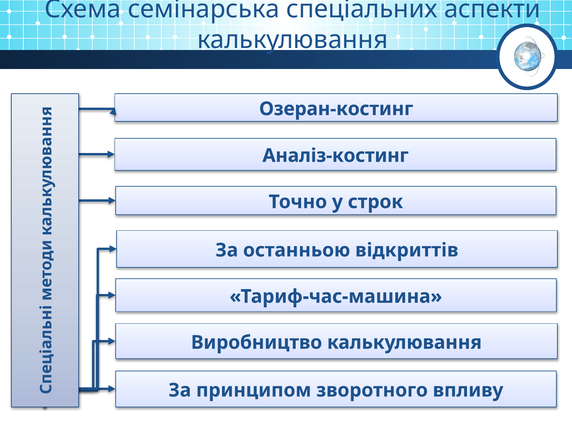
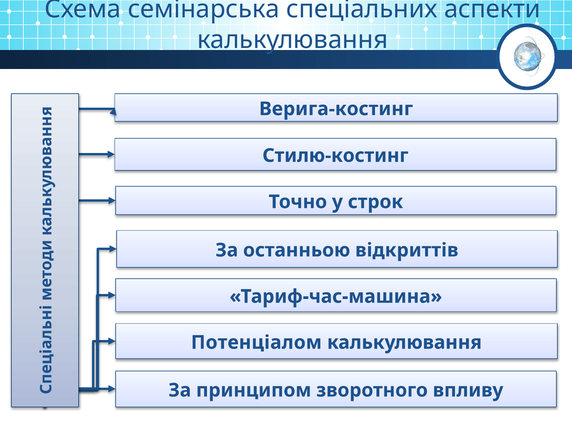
Озеран-костинг: Озеран-костинг -> Верига-костинг (336, 109)
Аналіз-костинг: Аналіз-костинг -> Стилю-костинг (335, 156)
Виробництво: Виробництво -> Потенціалом (256, 342)
